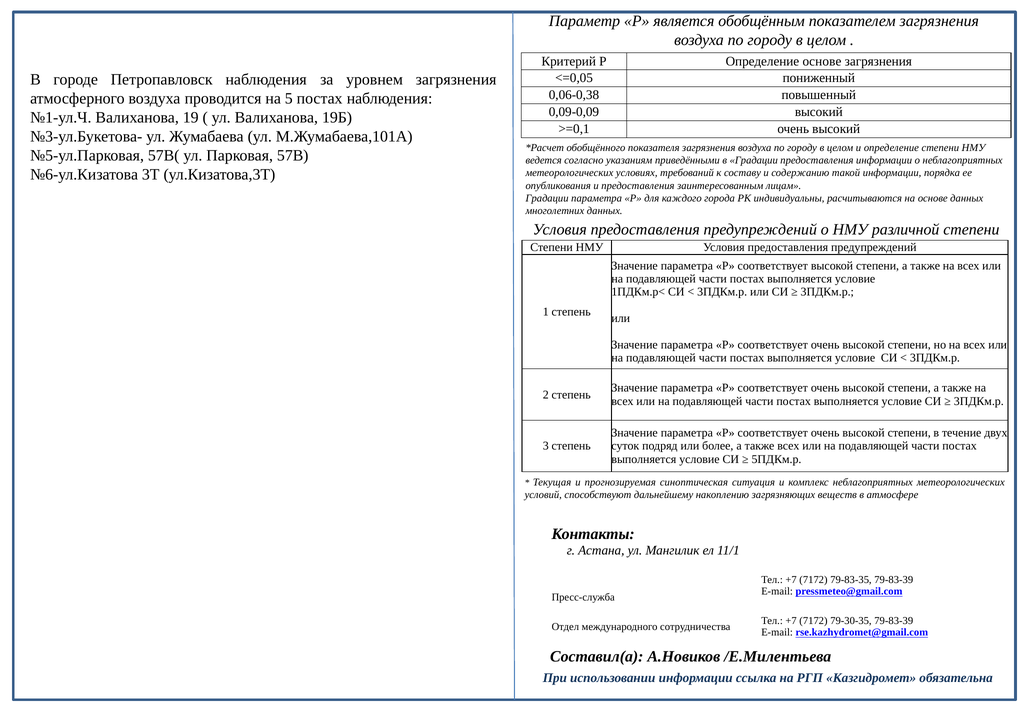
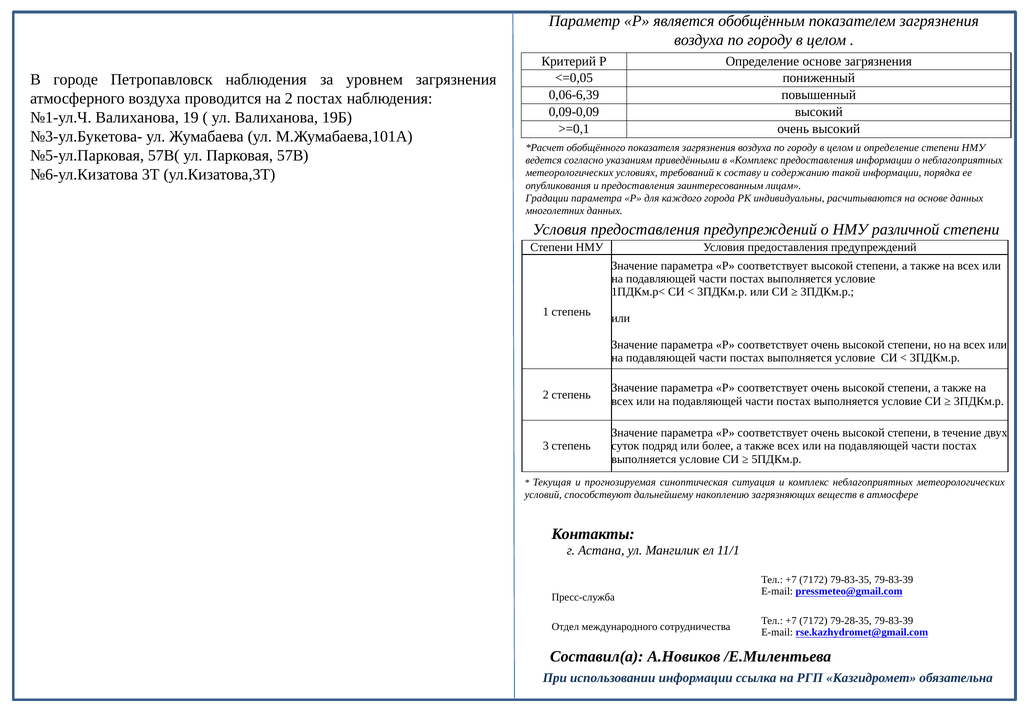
0,06-0,38: 0,06-0,38 -> 0,06-6,39 (574, 95)
на 5: 5 -> 2 (289, 99)
в Градации: Градации -> Комплекс (754, 160)
79-30-35: 79-30-35 -> 79-28-35 (851, 621)
